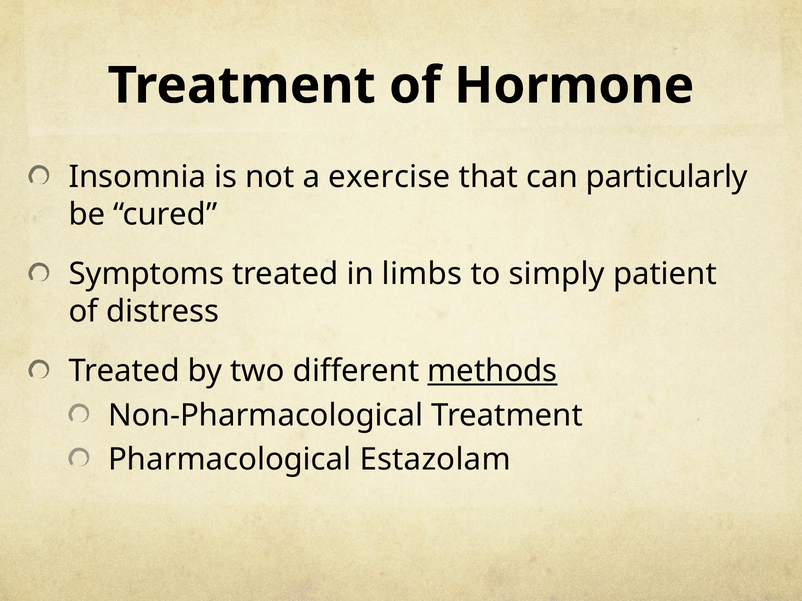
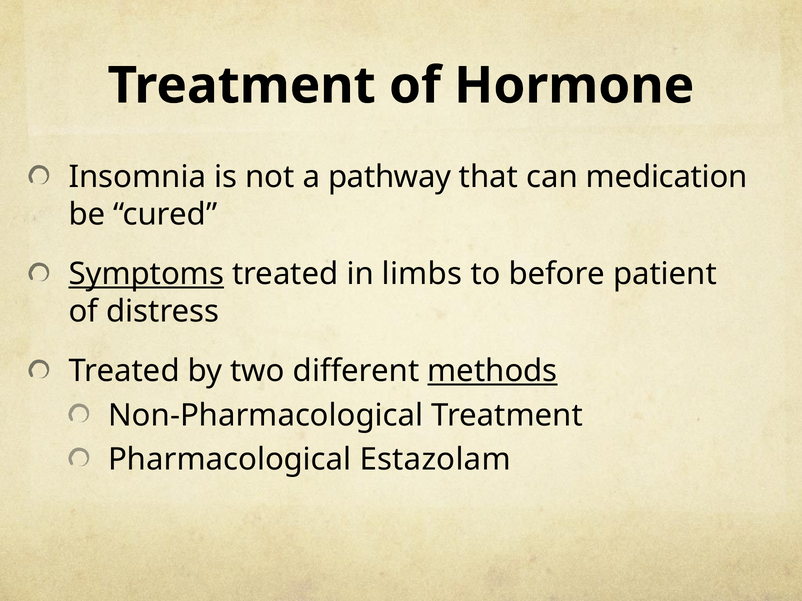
exercise: exercise -> pathway (390, 177)
particularly: particularly -> medication (667, 177)
Symptoms underline: none -> present (146, 274)
simply: simply -> before (557, 274)
